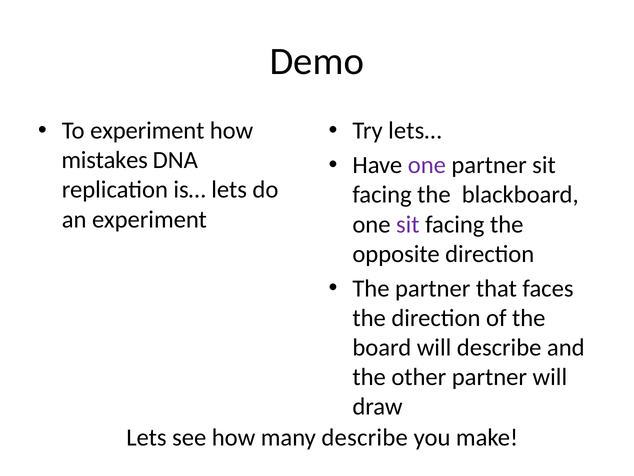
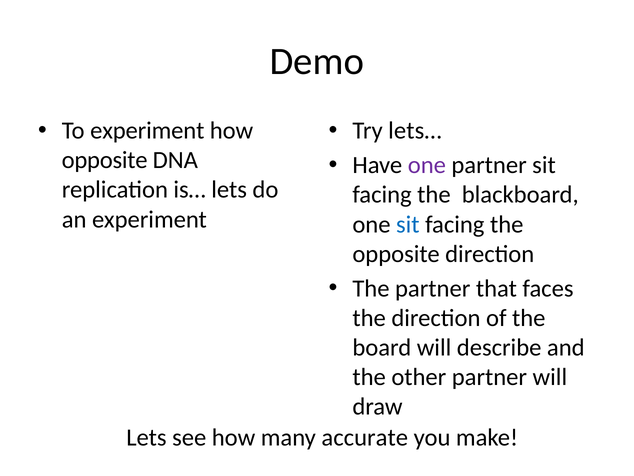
mistakes: mistakes -> opposite (105, 160)
sit colour: purple -> blue (408, 224)
many describe: describe -> accurate (365, 437)
